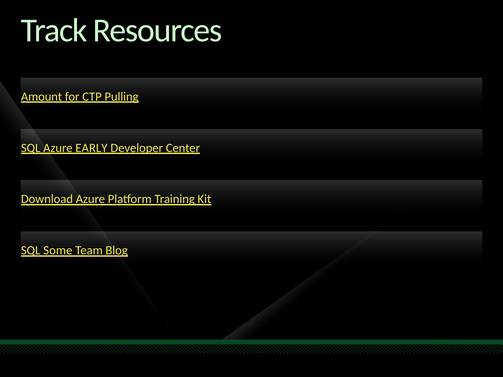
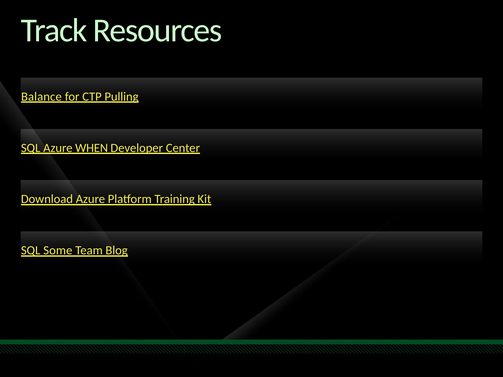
Amount: Amount -> Balance (41, 97)
EARLY: EARLY -> WHEN (92, 148)
